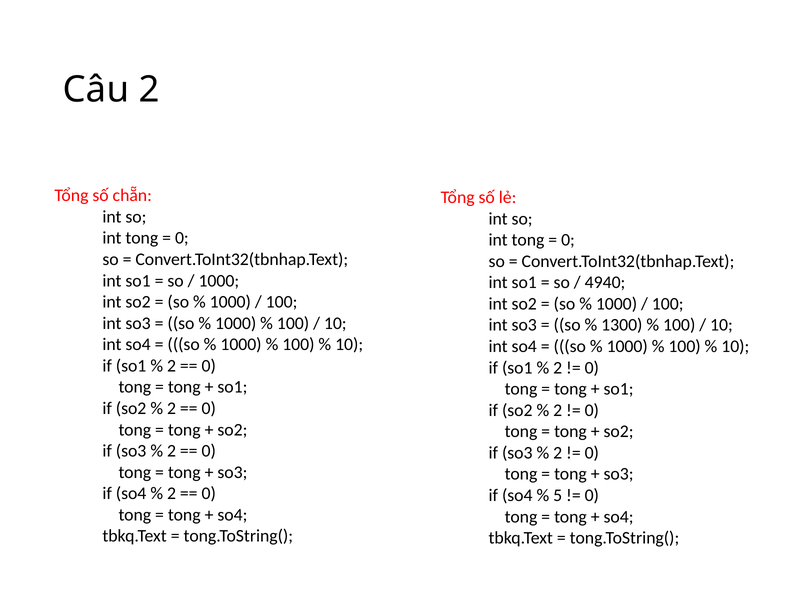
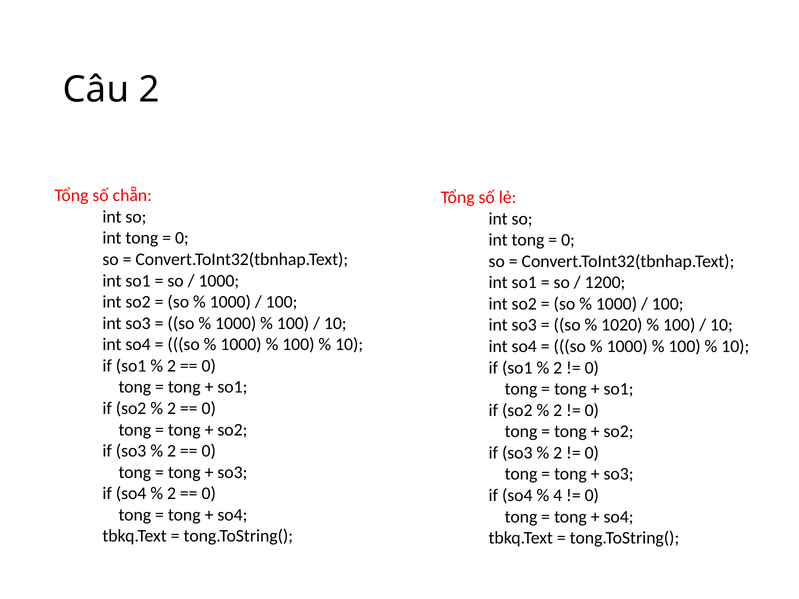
4940: 4940 -> 1200 (605, 283)
1300: 1300 -> 1020 (622, 325)
5: 5 -> 4 (558, 496)
